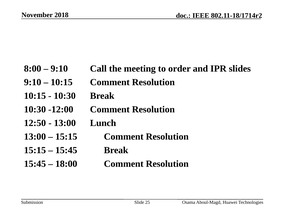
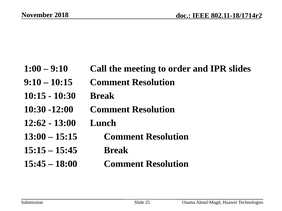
8:00: 8:00 -> 1:00 (33, 69)
12:50: 12:50 -> 12:62 (35, 123)
